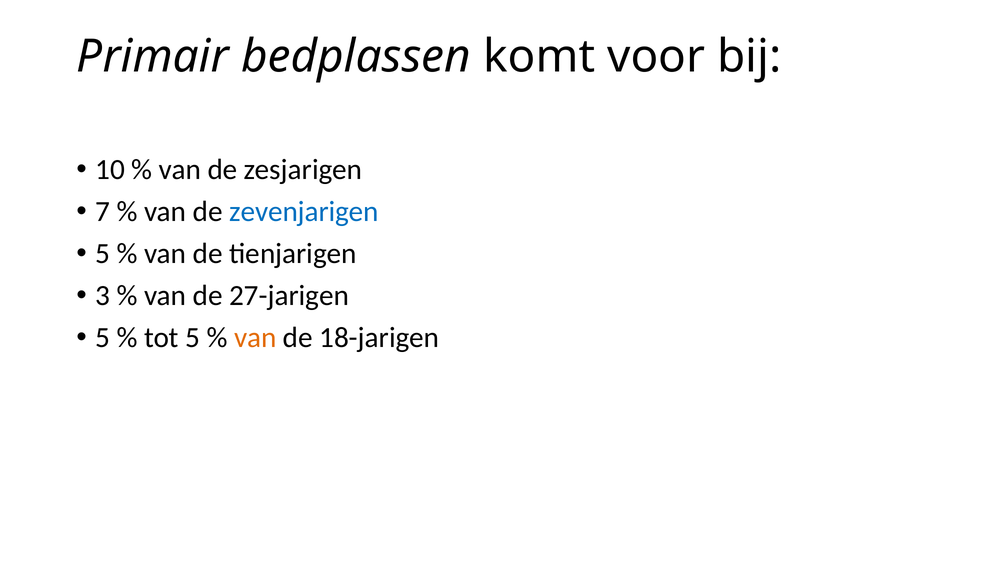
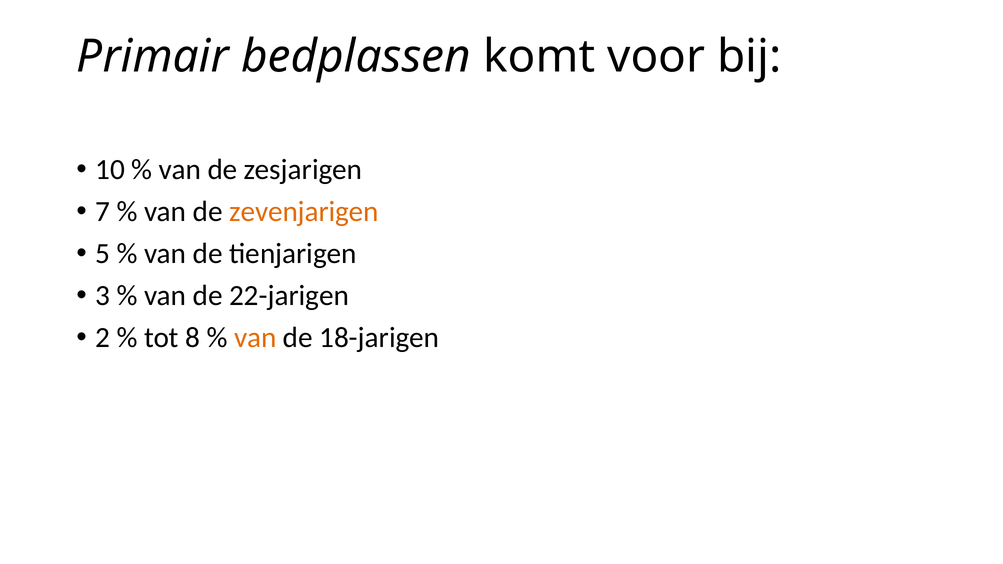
zevenjarigen colour: blue -> orange (304, 212)
27-jarigen: 27-jarigen -> 22-jarigen (289, 296)
5: 5 -> 2 (103, 338)
tot 5: 5 -> 8 (193, 338)
